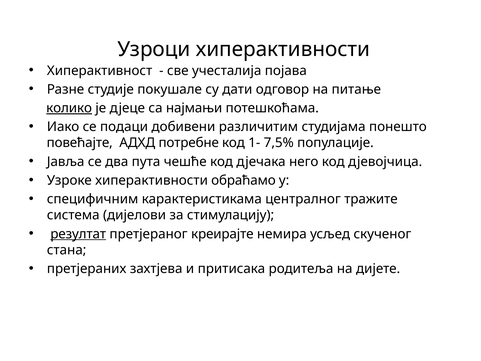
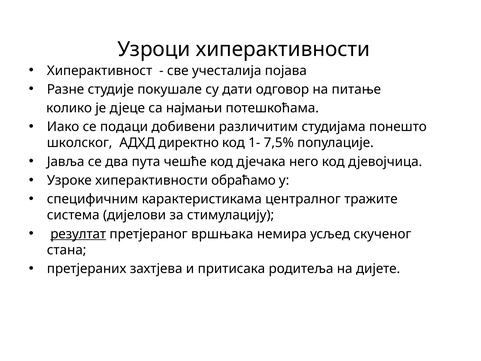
колико underline: present -> none (69, 108)
повећајте: повећајте -> школског (80, 143)
потребне: потребне -> директно (189, 143)
креирајте: креирајте -> вршњака (222, 234)
